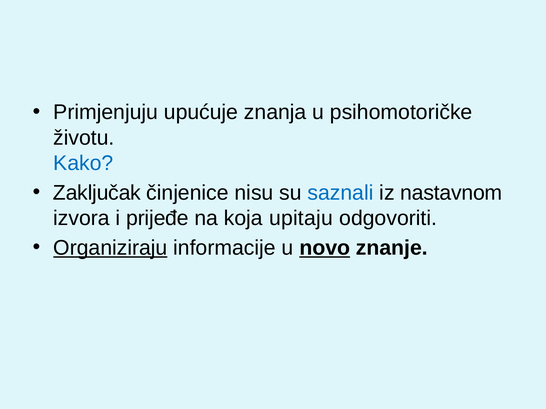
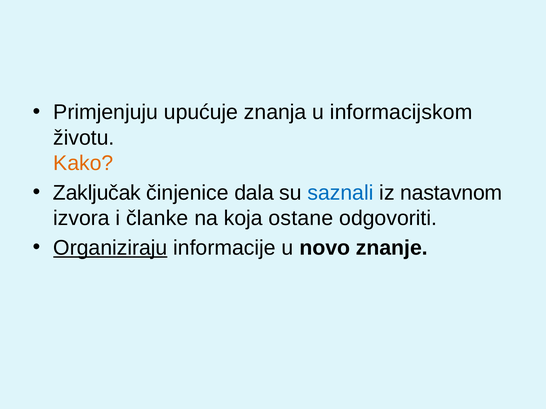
psihomotoričke: psihomotoričke -> informacijskom (401, 112)
Kako colour: blue -> orange (83, 163)
nisu: nisu -> dala (254, 193)
prijeđe: prijeđe -> članke (157, 218)
upitaju: upitaju -> ostane (301, 218)
novo underline: present -> none (325, 248)
